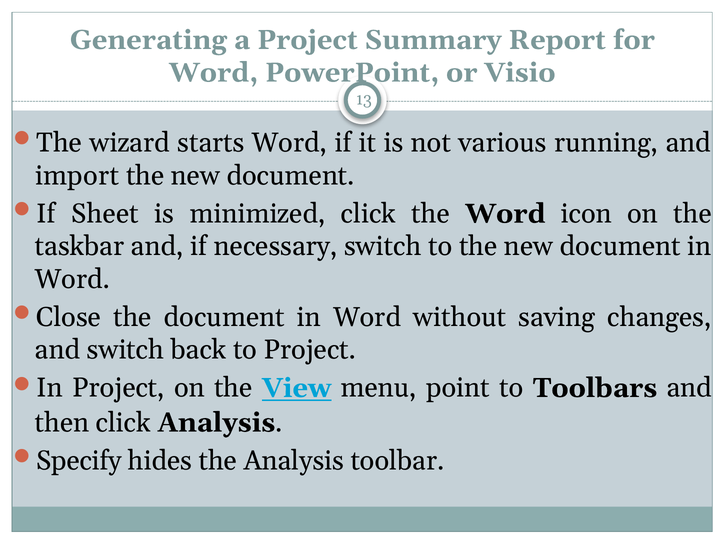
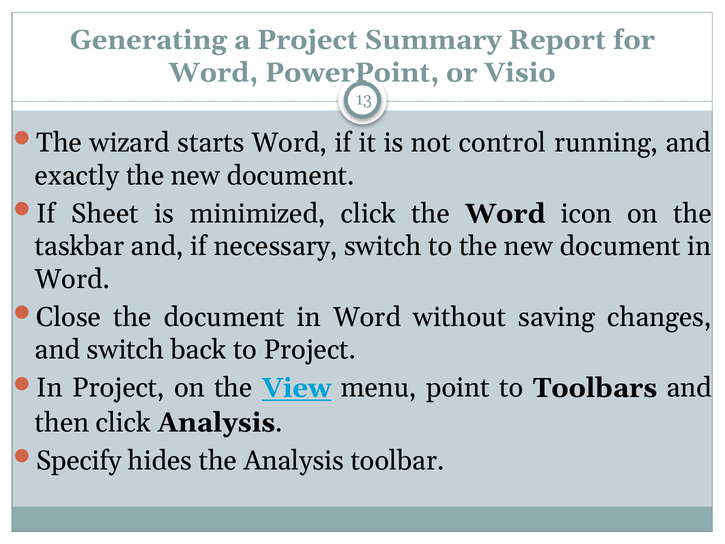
various: various -> control (502, 143)
import: import -> exactly (77, 176)
